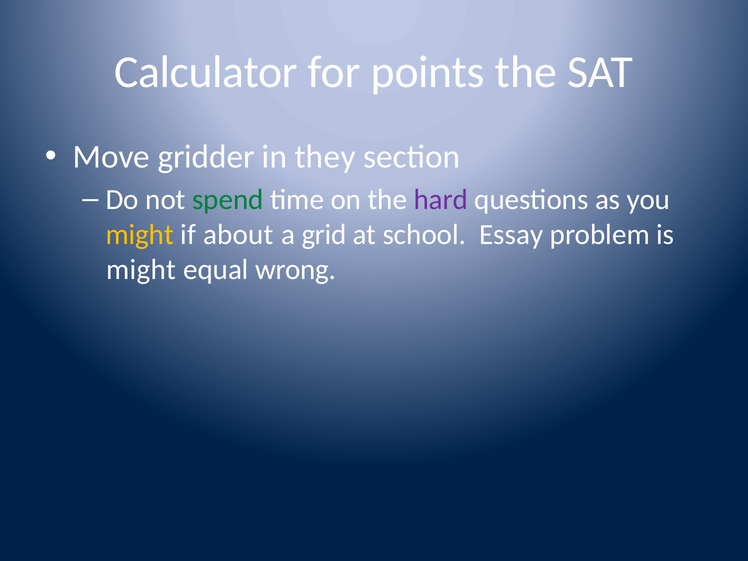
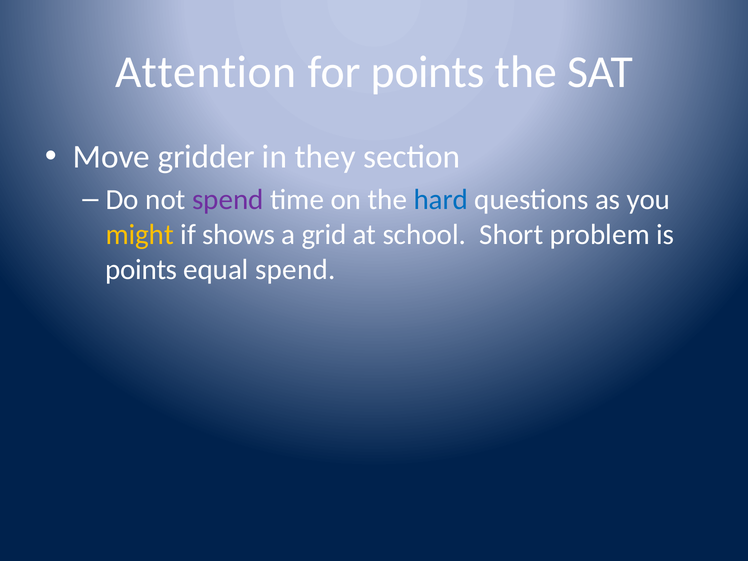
Calculator: Calculator -> Attention (206, 72)
spend colour: green -> purple (228, 200)
hard colour: purple -> blue (441, 200)
about: about -> shows (239, 235)
Essay: Essay -> Short (511, 235)
might: might -> points (141, 270)
equal wrong: wrong -> spend (295, 270)
